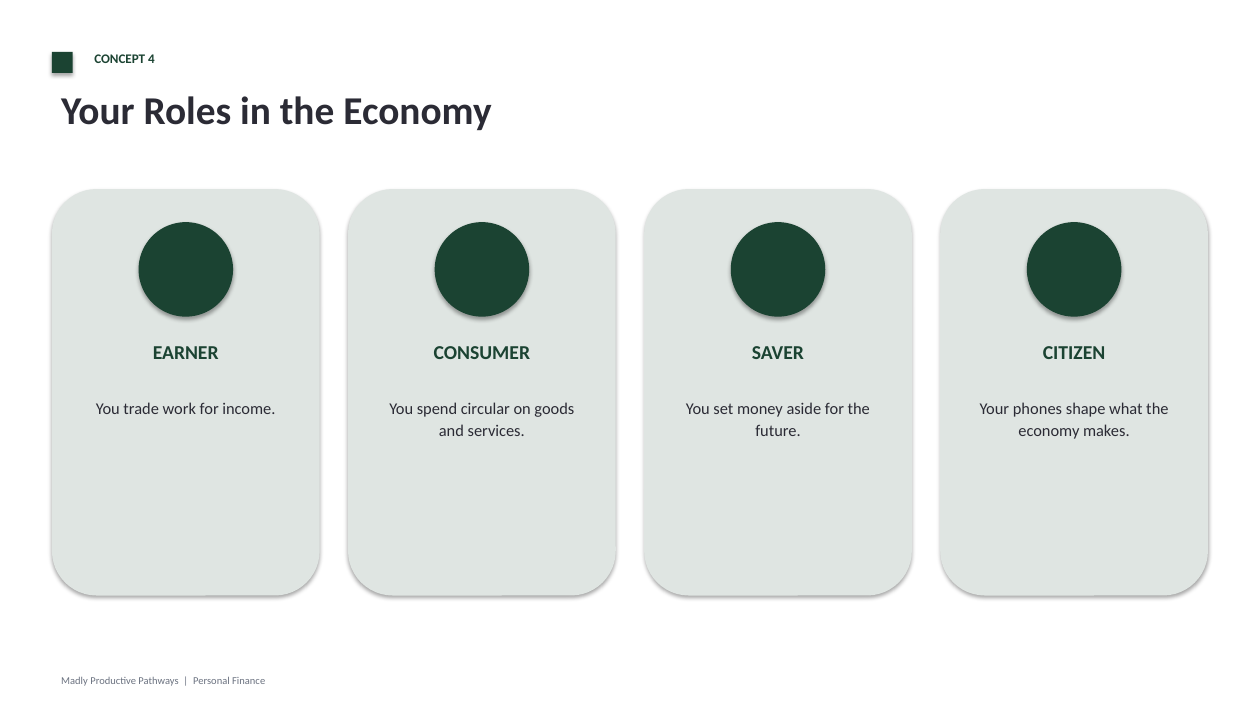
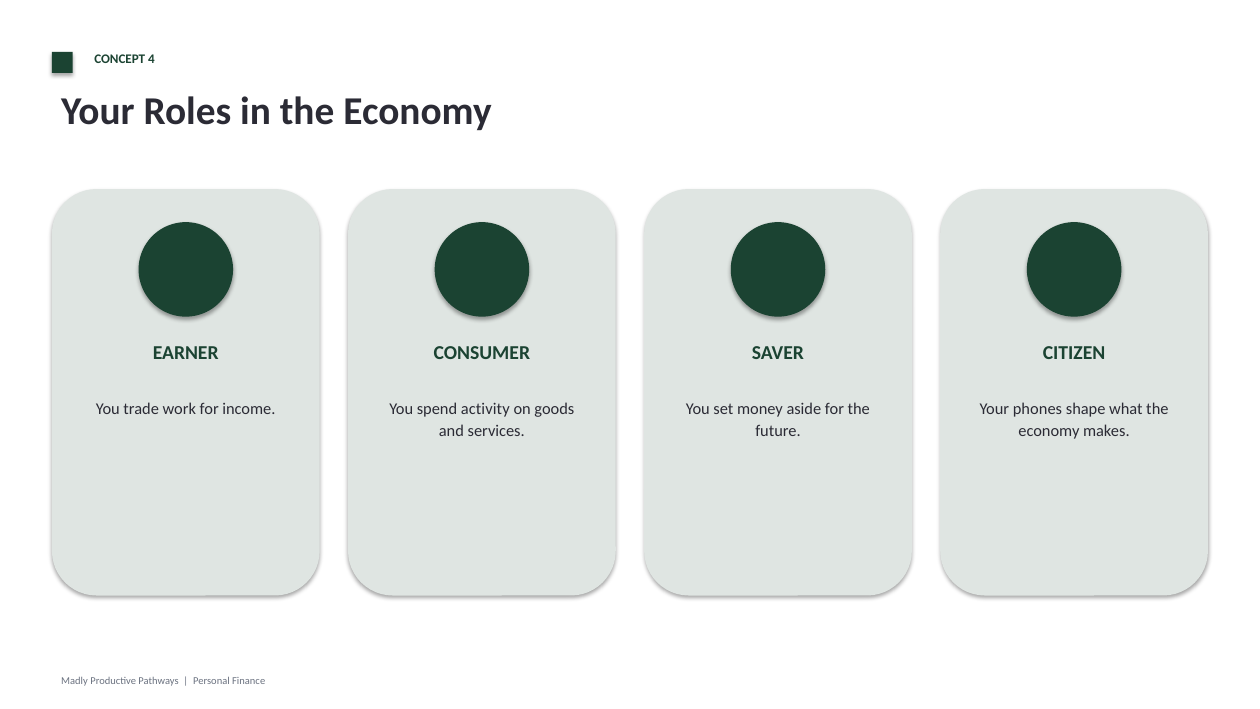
circular: circular -> activity (485, 409)
